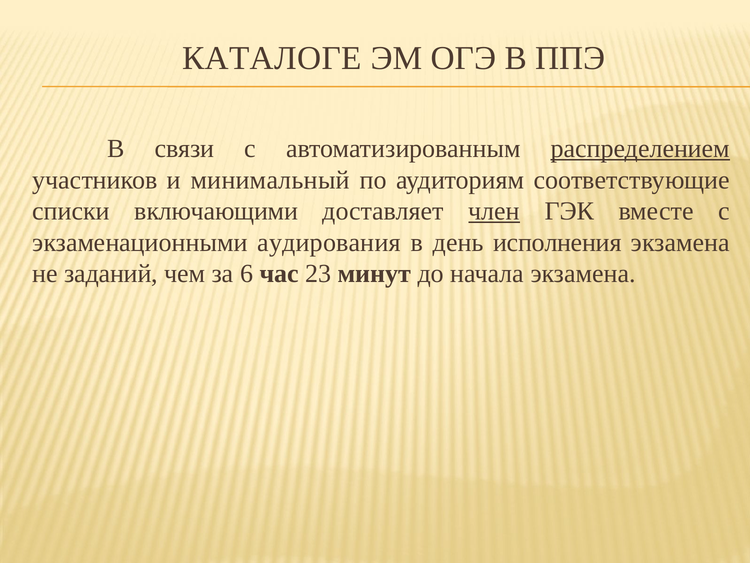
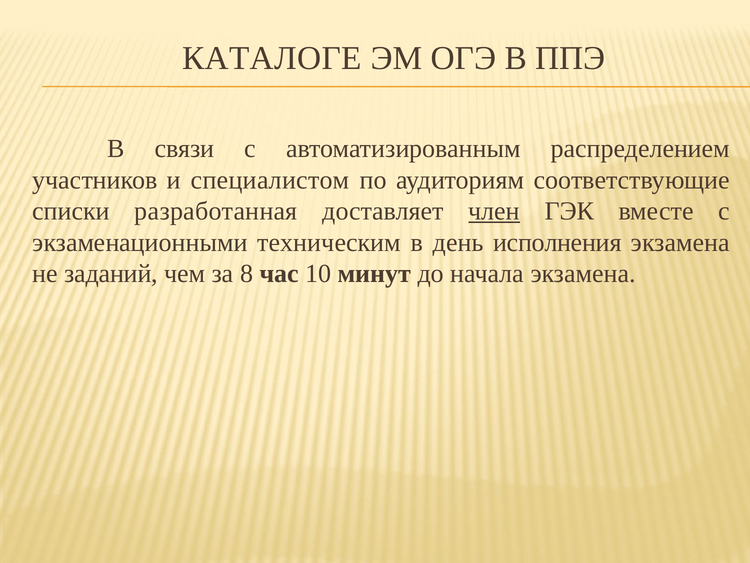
распределением underline: present -> none (640, 149)
минимальный: минимальный -> специалистом (270, 180)
включающими: включающими -> разработанная (216, 211)
аудирования: аудирования -> техническим (329, 242)
6: 6 -> 8 (247, 273)
23: 23 -> 10 (318, 273)
